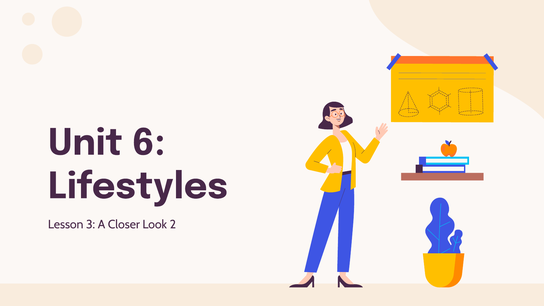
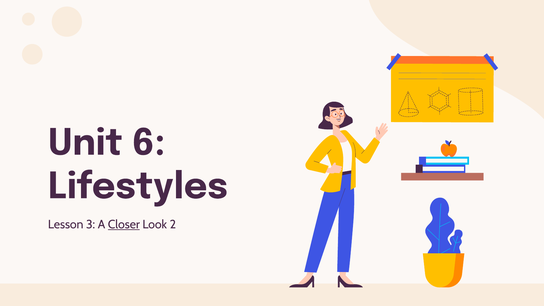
Closer underline: none -> present (124, 224)
